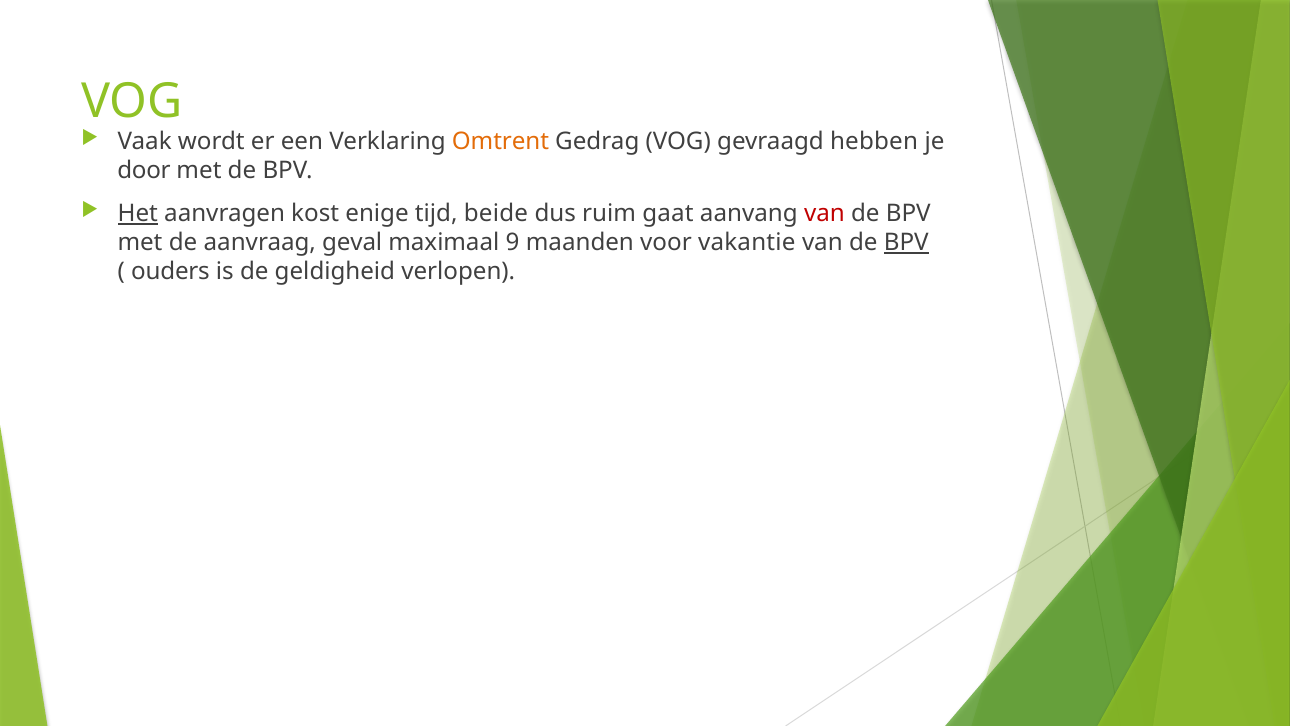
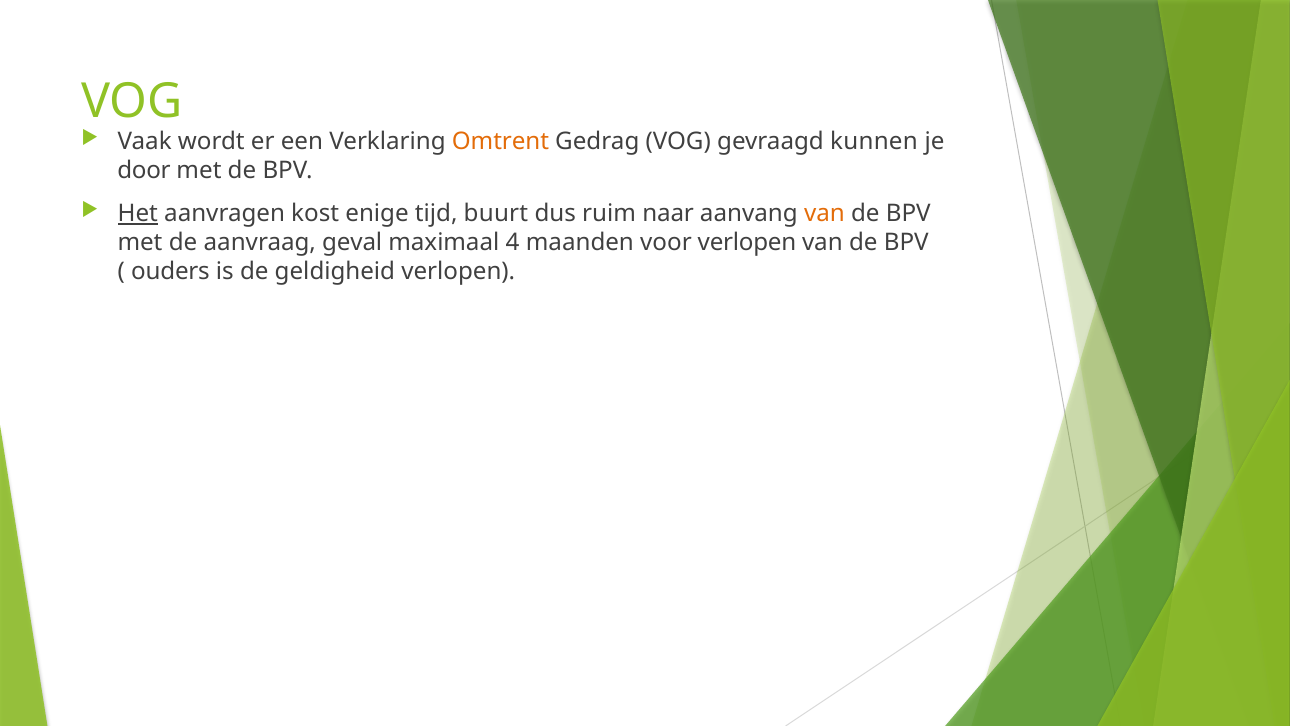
hebben: hebben -> kunnen (874, 142)
beide: beide -> buurt (496, 213)
gaat: gaat -> naar (668, 213)
van colour: red -> orange (824, 213)
9: 9 -> 4 (513, 242)
voor vakantie: vakantie -> verlopen (747, 242)
BPV underline: present -> none (906, 242)
